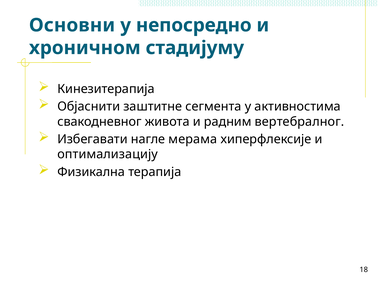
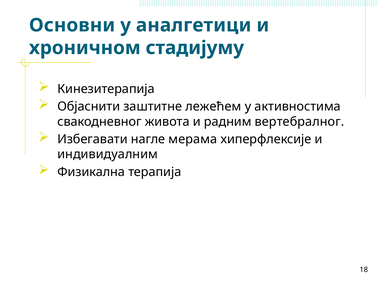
непосредно: непосредно -> аналгетици (194, 25)
сегмента: сегмента -> лежећем (213, 107)
оптимализацију: оптимализацију -> индивидуалним (108, 155)
